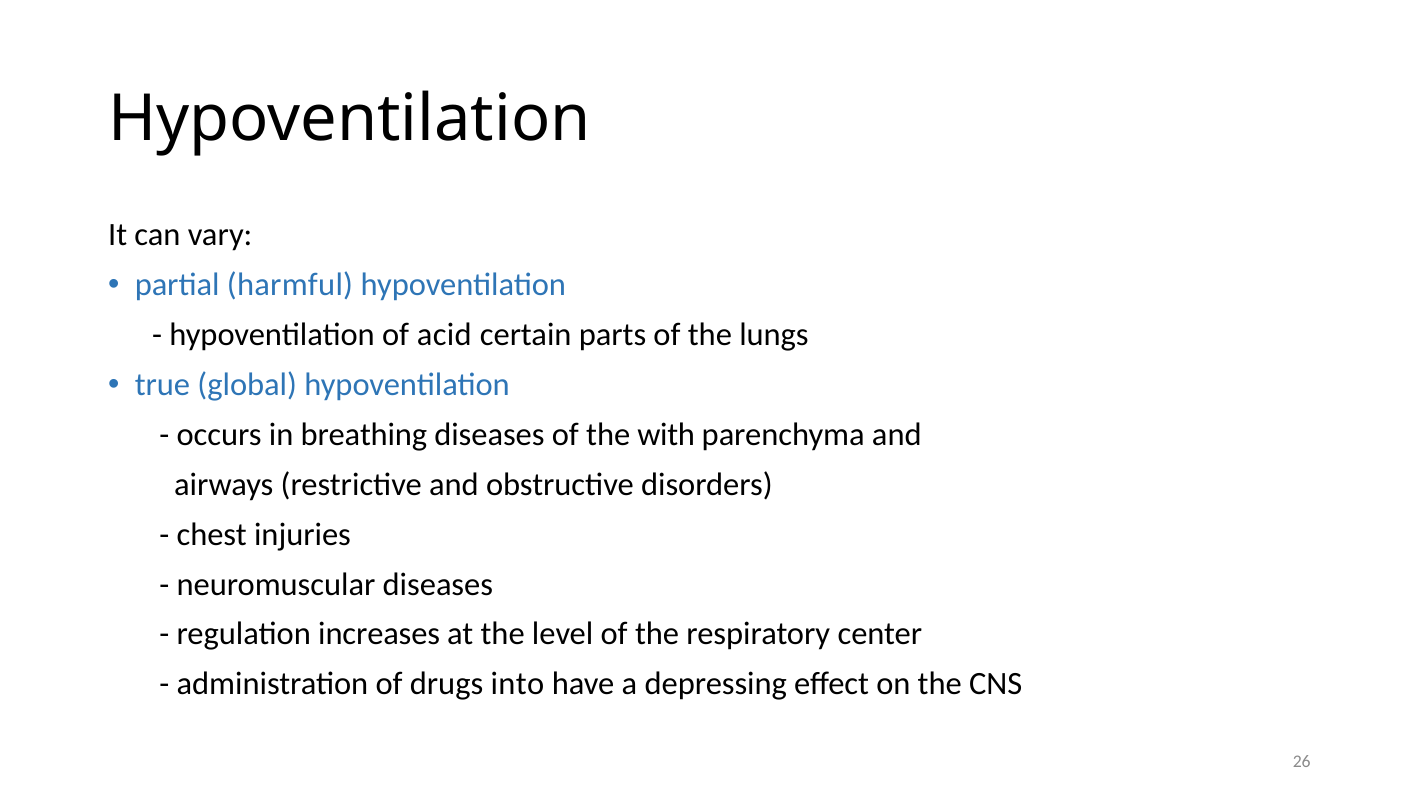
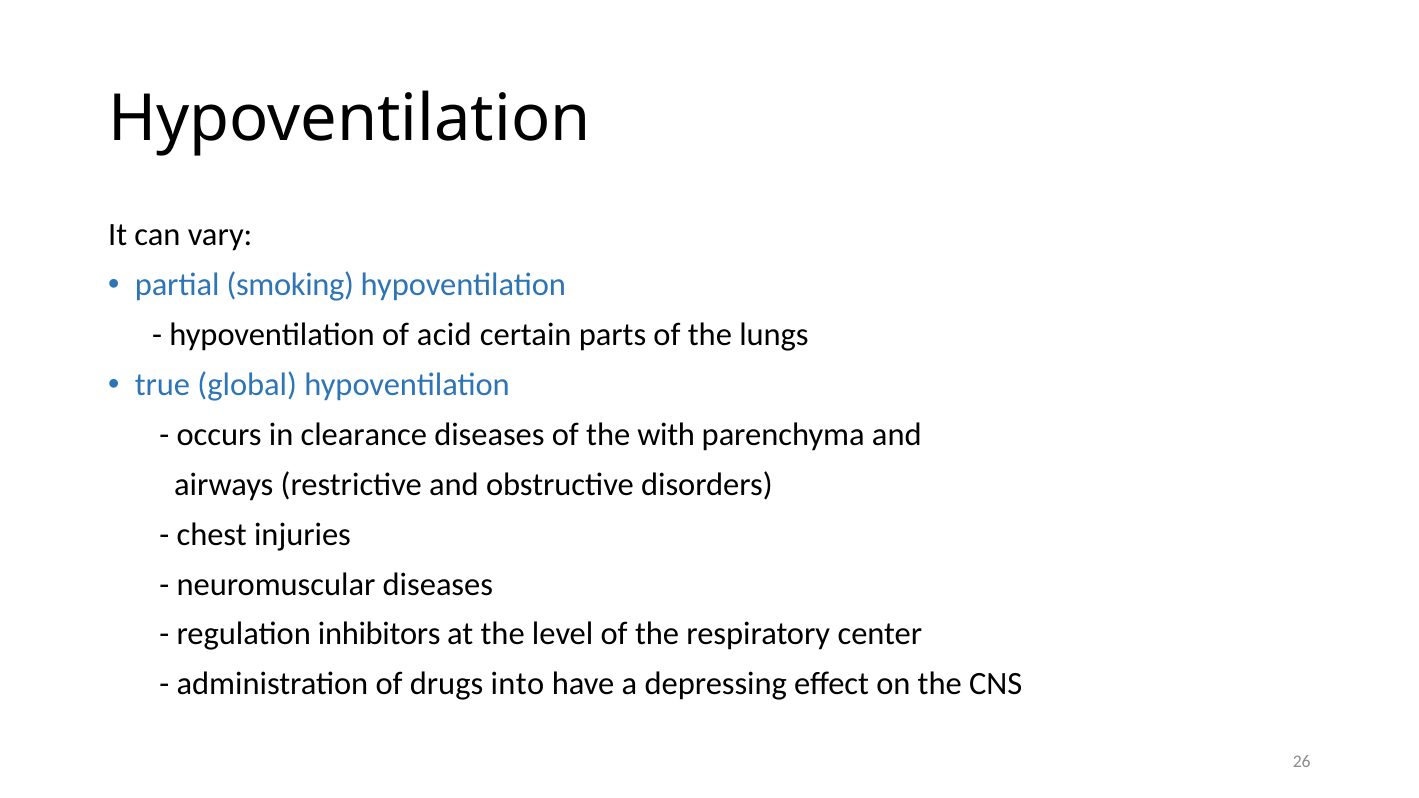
harmful: harmful -> smoking (290, 285)
breathing: breathing -> clearance (364, 435)
increases: increases -> inhibitors (379, 634)
